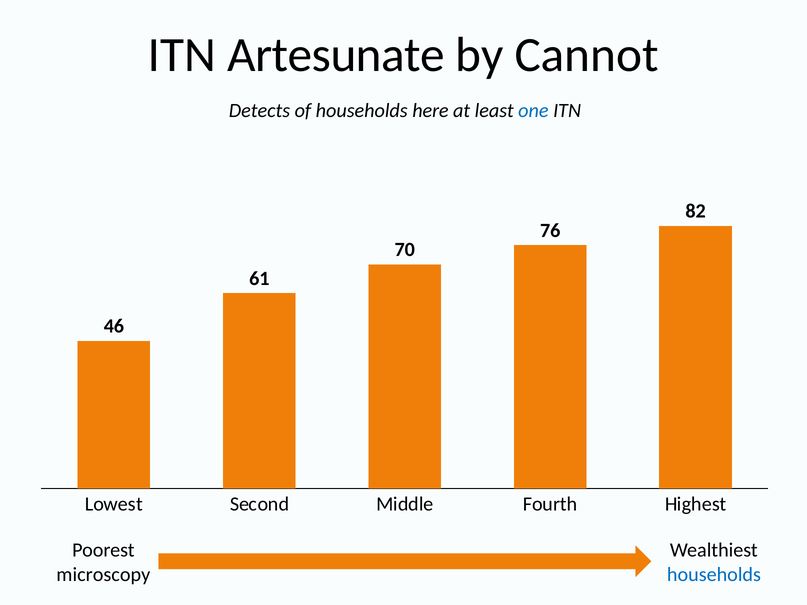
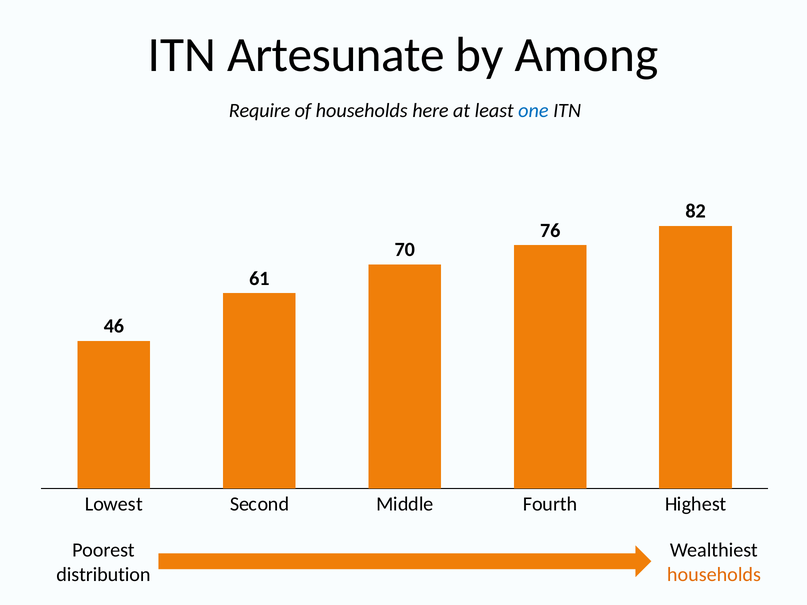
Cannot: Cannot -> Among (586, 55)
Detects: Detects -> Require (260, 111)
microscopy: microscopy -> distribution (103, 575)
households colour: blue -> orange (714, 575)
